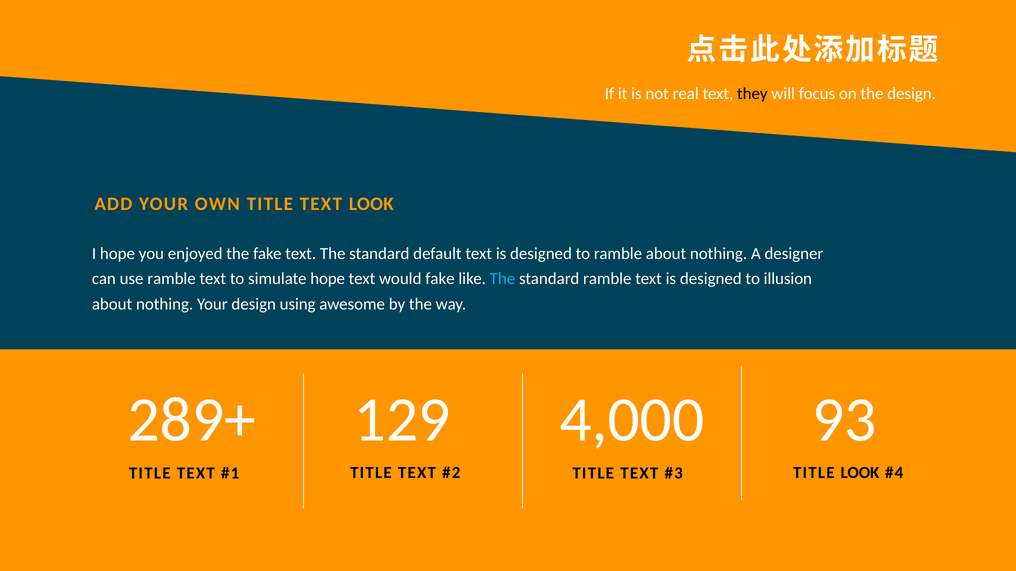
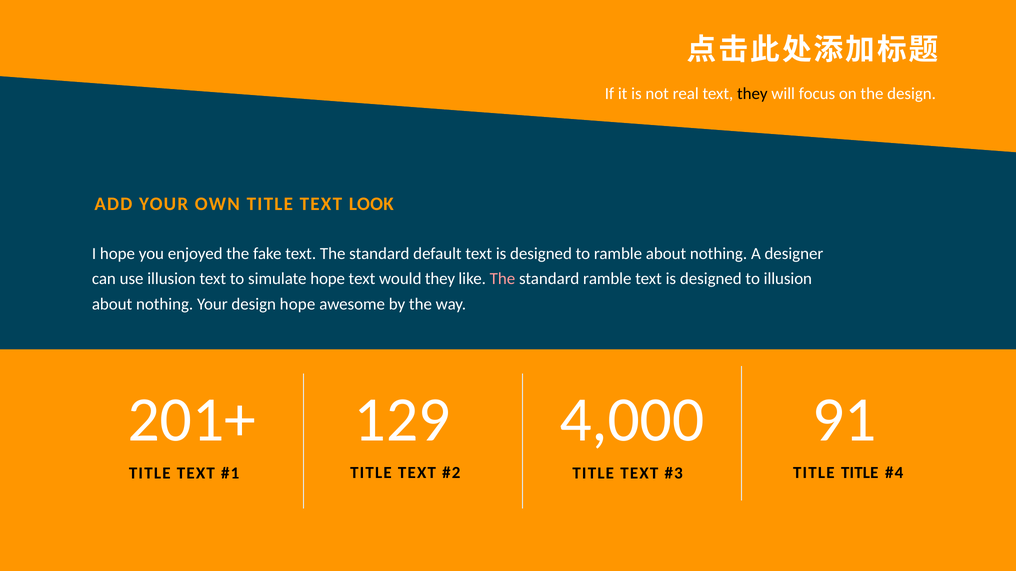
use ramble: ramble -> illusion (172, 279)
would fake: fake -> they (440, 279)
The colour: light blue -> pink (502, 279)
design using: using -> hope (298, 304)
289+: 289+ -> 201+ (192, 420)
93: 93 -> 91 (844, 420)
TITLE LOOK: LOOK -> TITLE (860, 473)
